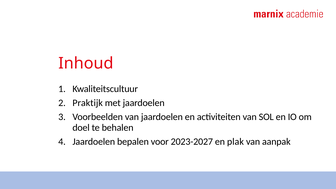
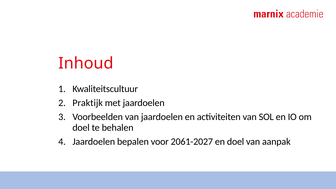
2023-2027: 2023-2027 -> 2061-2027 (192, 142)
en plak: plak -> doel (236, 142)
